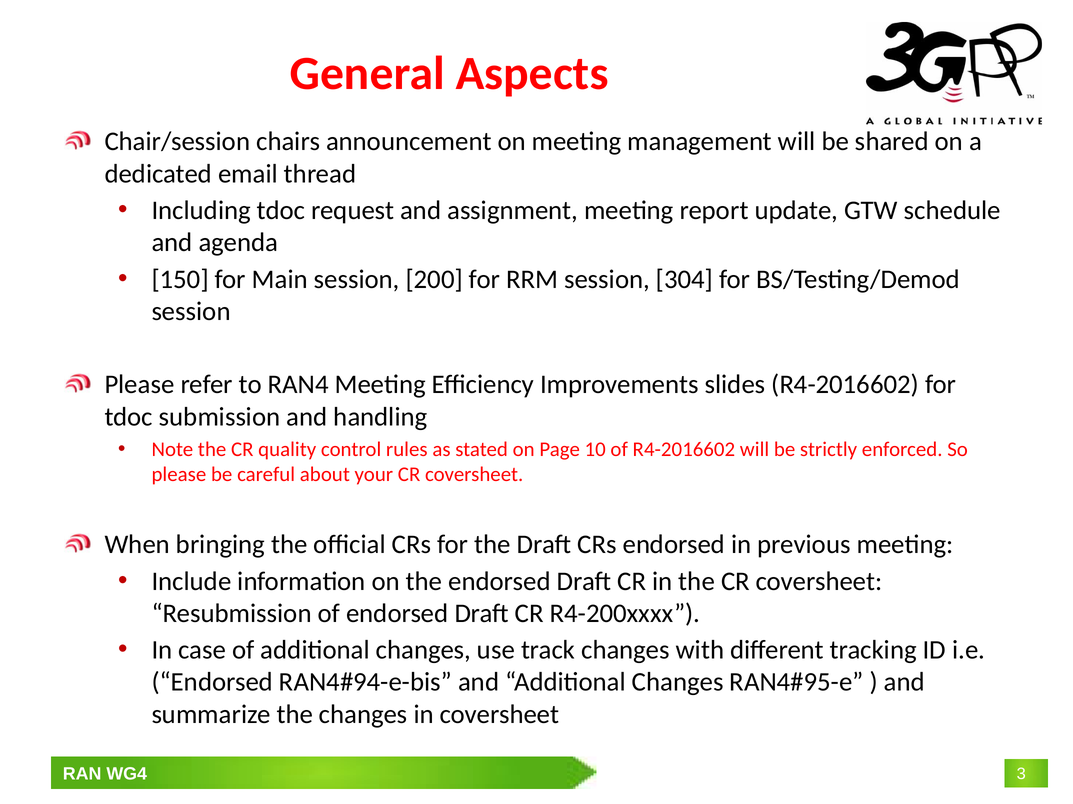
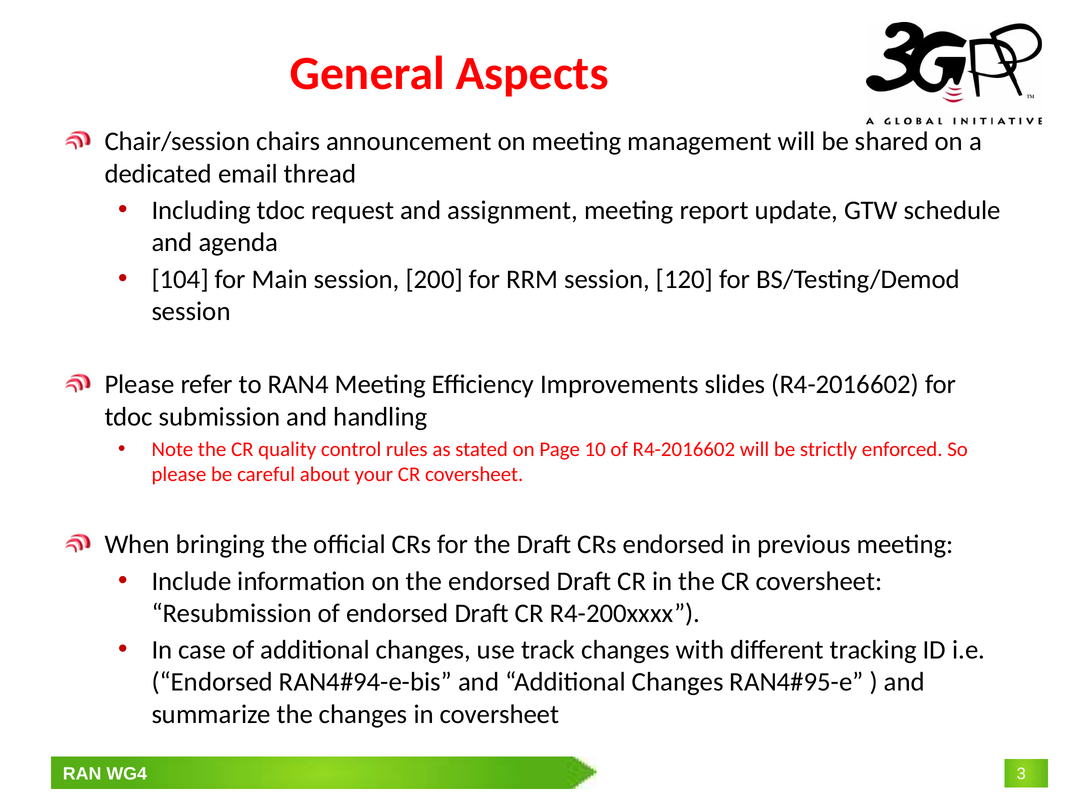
150: 150 -> 104 (180, 279)
304: 304 -> 120 (685, 279)
